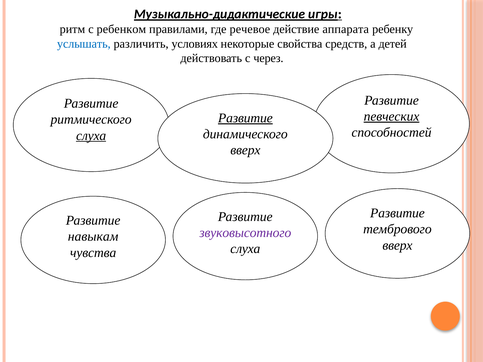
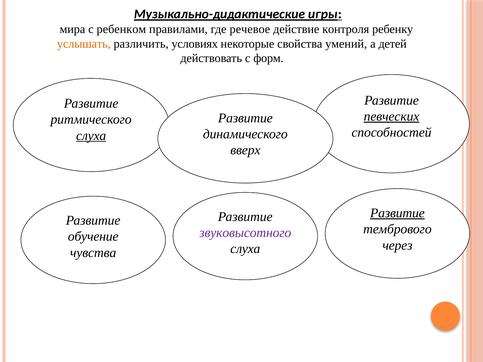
ритм: ритм -> мира (72, 29)
аппарата: аппарата -> контроля (346, 29)
услышать colour: blue -> orange (84, 44)
средств: средств -> умений (346, 44)
через: через -> форм (268, 58)
Развитие underline: present -> none (245, 118)
Развитие underline: none -> present (397, 213)
навыкам: навыкам -> обучение (93, 237)
вверх: вверх -> через (397, 245)
